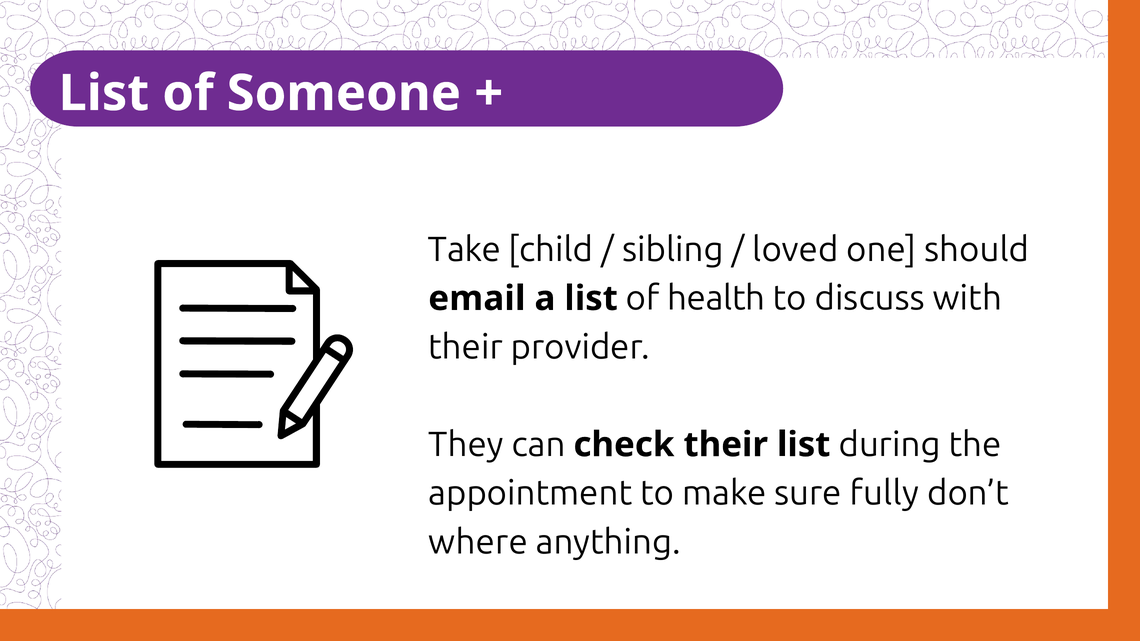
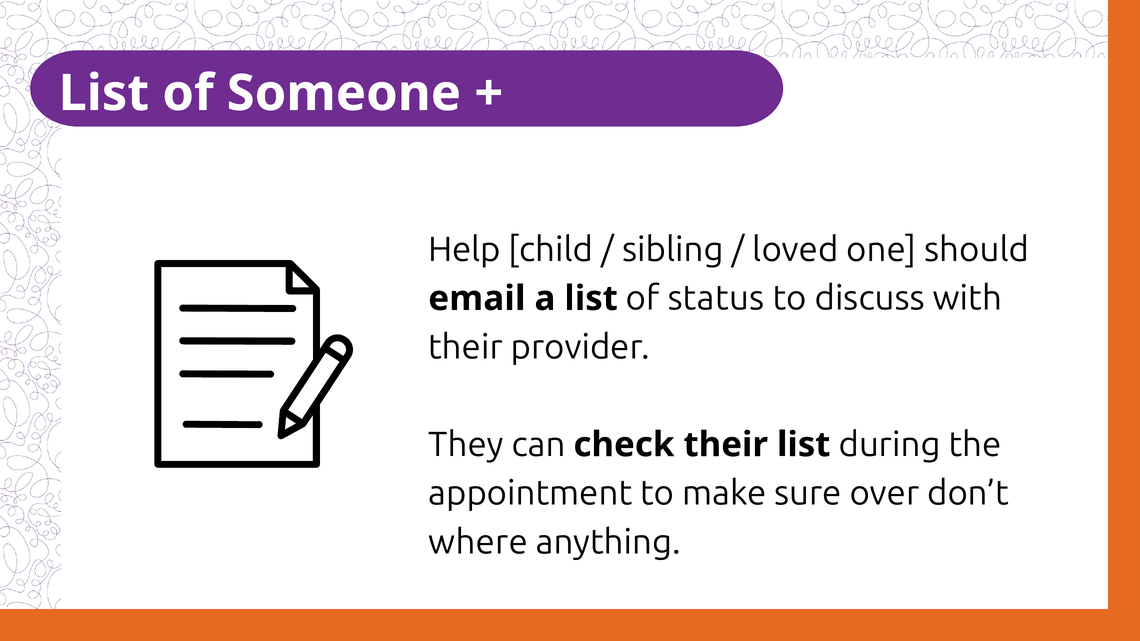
Take: Take -> Help (464, 250)
health: health -> status (716, 299)
fully: fully -> over (884, 494)
